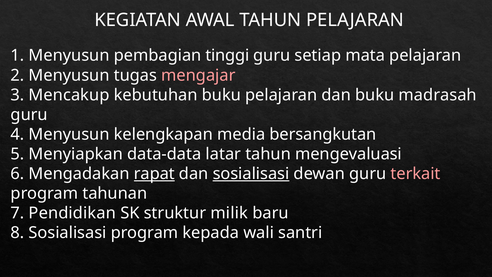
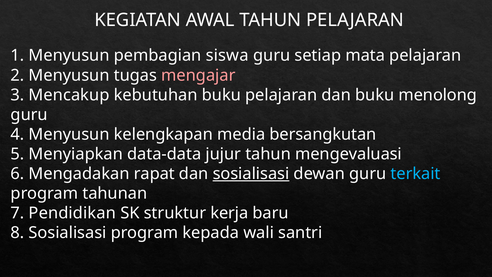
tinggi: tinggi -> siswa (227, 56)
madrasah: madrasah -> menolong (438, 95)
latar: latar -> jujur (223, 154)
rapat underline: present -> none (154, 174)
terkait colour: pink -> light blue (416, 174)
milik: milik -> kerja (229, 213)
